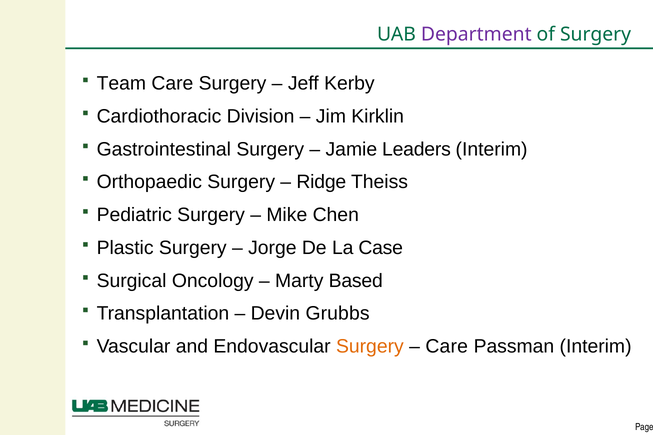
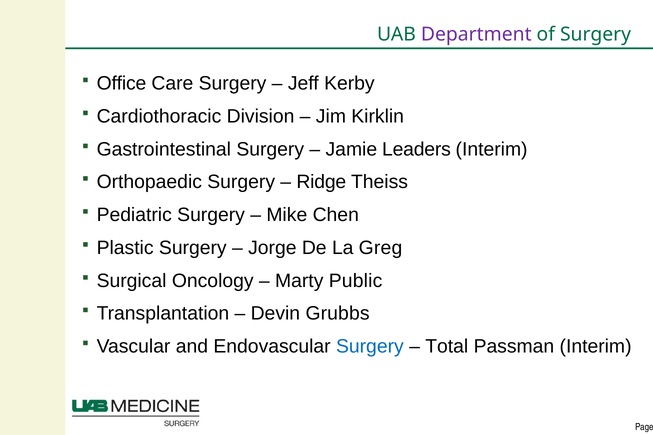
Team: Team -> Office (121, 83)
Case: Case -> Greg (380, 248)
Based: Based -> Public (356, 281)
Surgery colour: orange -> blue (370, 347)
Care: Care -> Total (447, 347)
